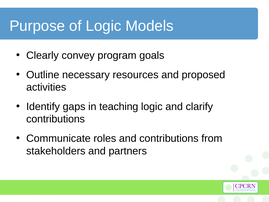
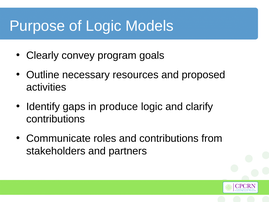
teaching: teaching -> produce (119, 106)
